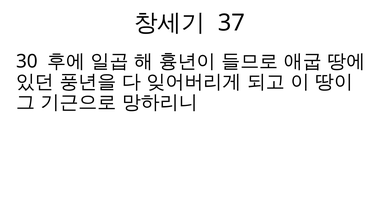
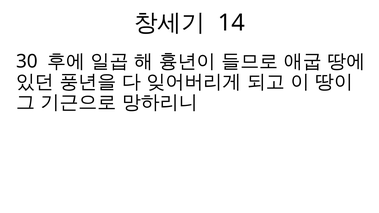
37: 37 -> 14 (231, 23)
